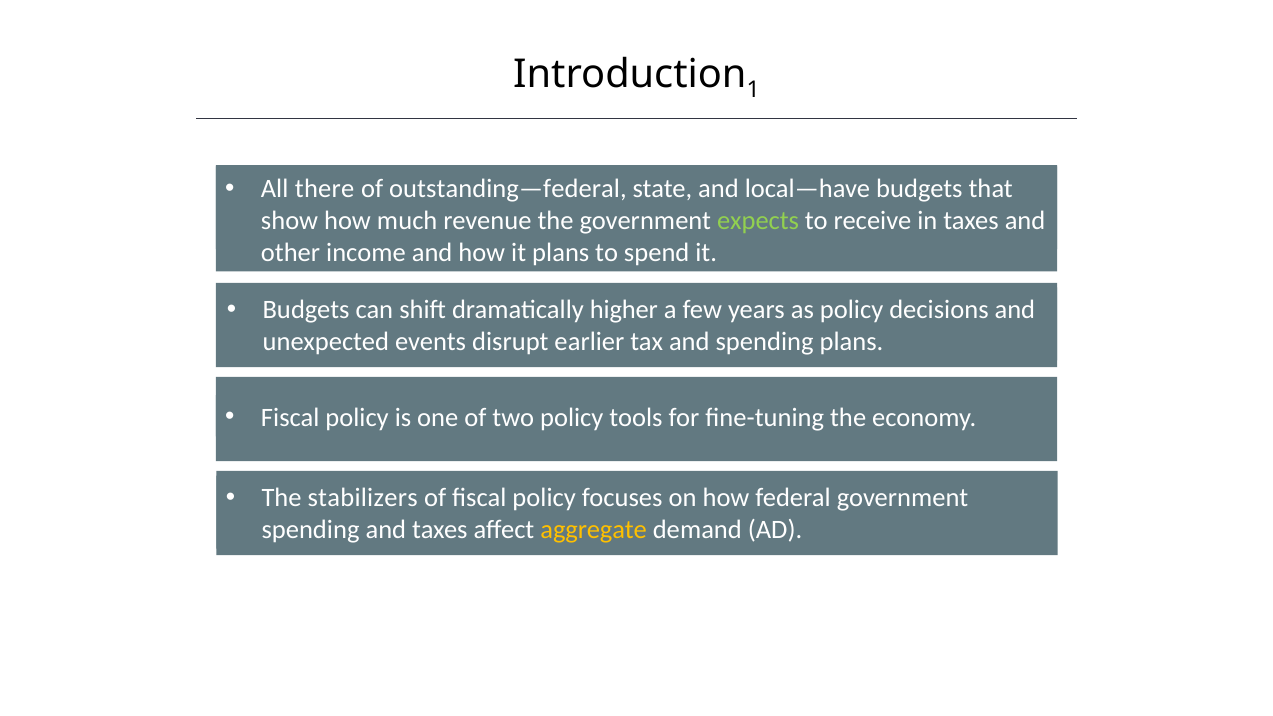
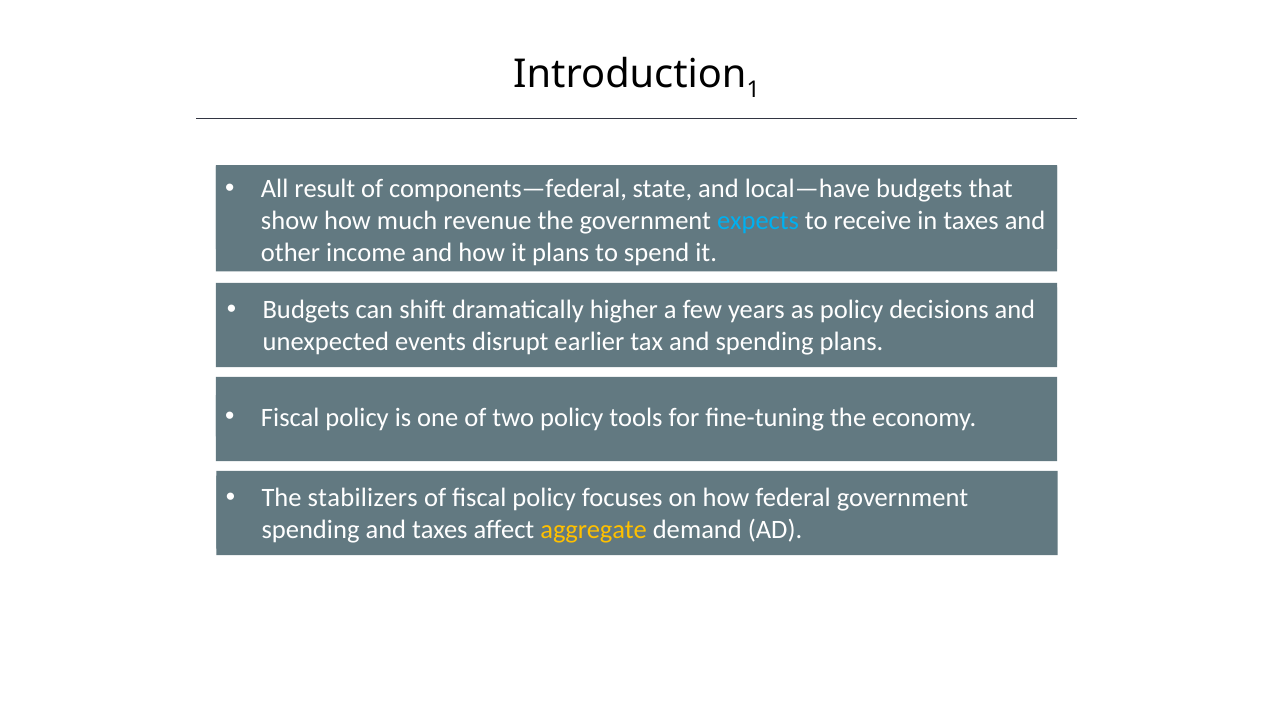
there: there -> result (325, 189)
outstanding—federal: outstanding—federal -> components—federal (508, 189)
expects colour: light green -> light blue (758, 221)
